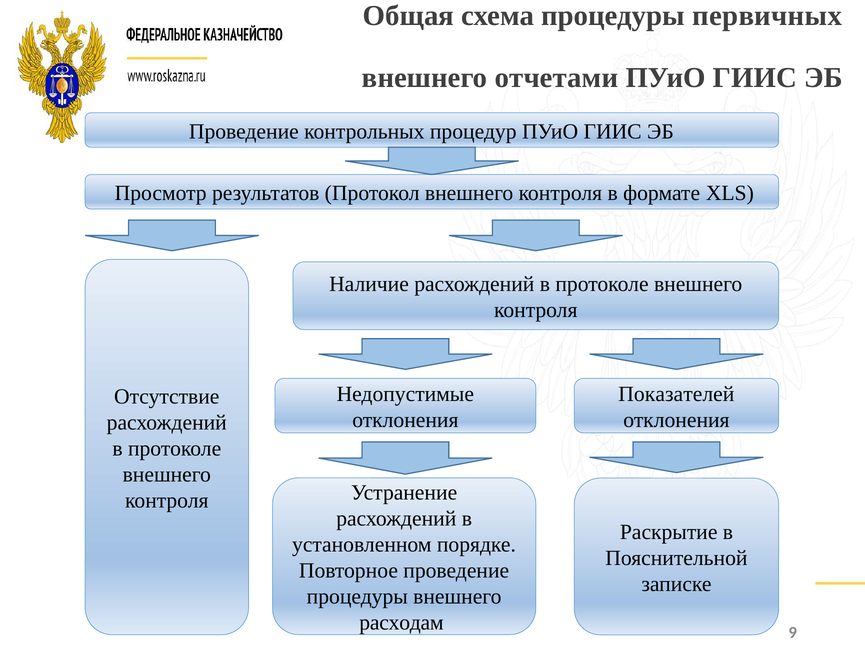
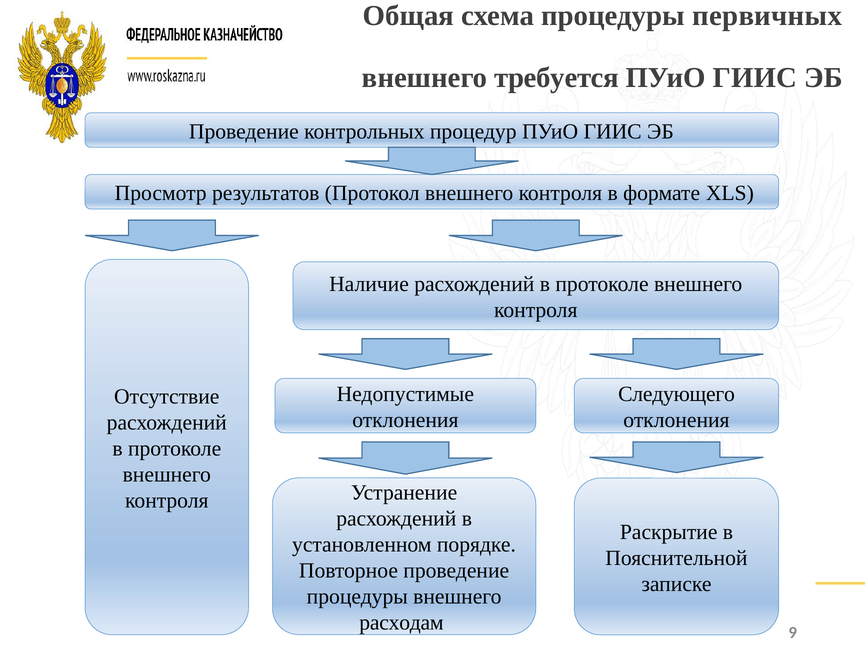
отчетами: отчетами -> требуется (557, 78)
Показателей: Показателей -> Следующего (677, 394)
